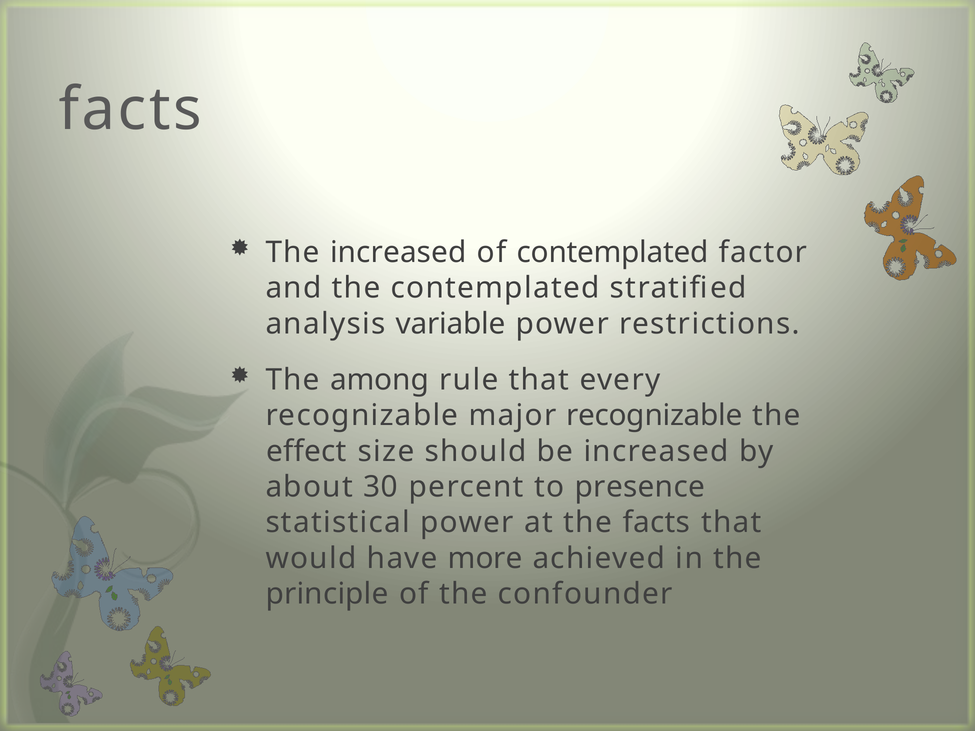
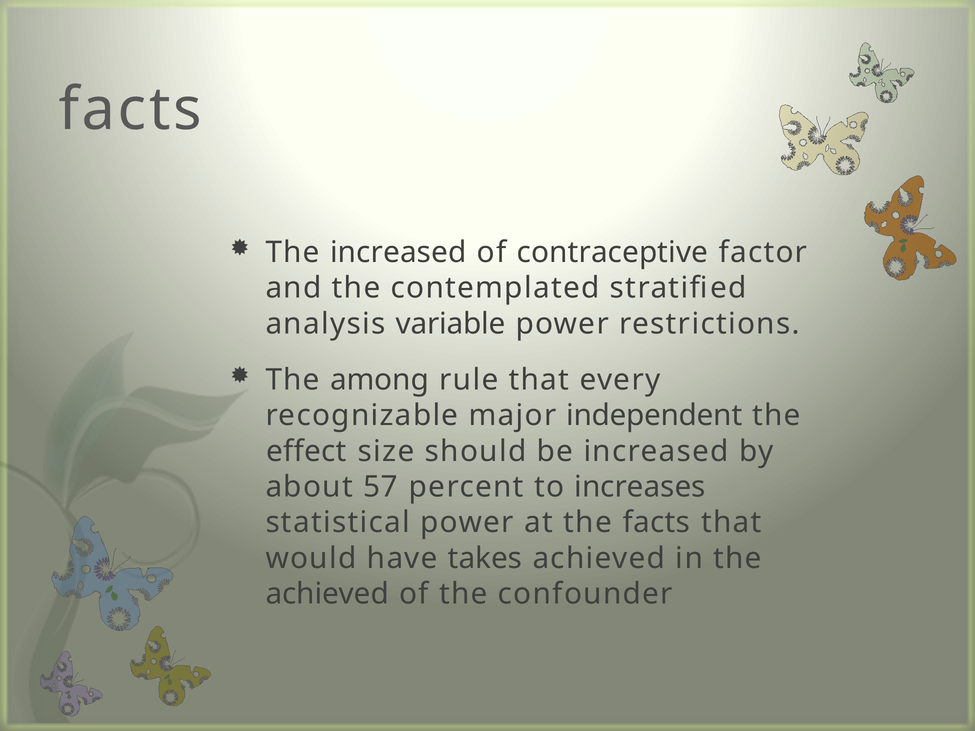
of contemplated: contemplated -> contraceptive (612, 252)
major recognizable: recognizable -> independent (654, 416)
30: 30 -> 57 (381, 487)
presence: presence -> increases (640, 487)
more: more -> takes (485, 559)
principle: principle -> achieved (327, 594)
